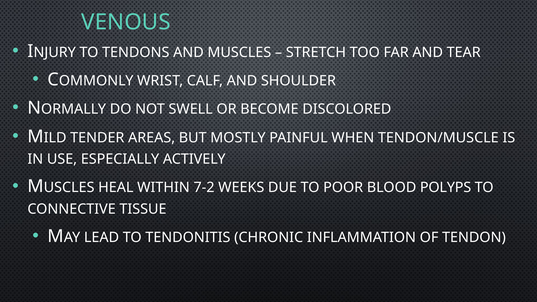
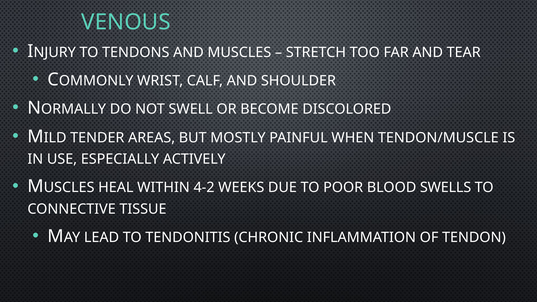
7-2: 7-2 -> 4-2 (204, 188)
POLYPS: POLYPS -> SWELLS (446, 188)
